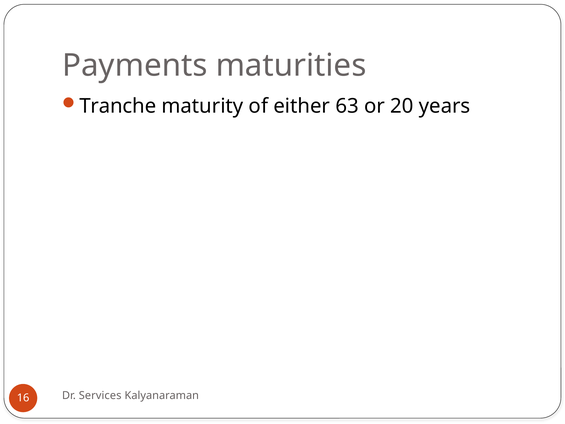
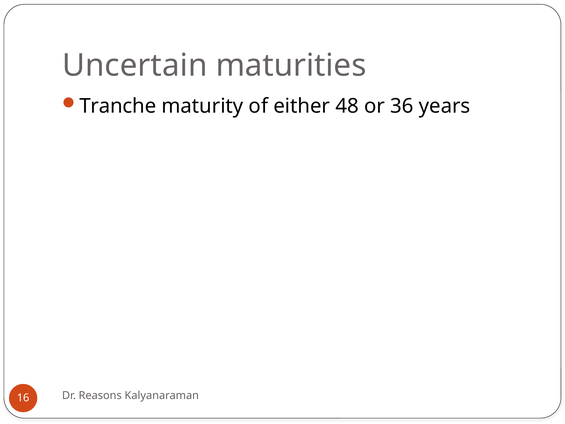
Payments: Payments -> Uncertain (135, 65)
63: 63 -> 48 (347, 106)
20: 20 -> 36 (402, 106)
Services: Services -> Reasons (100, 395)
